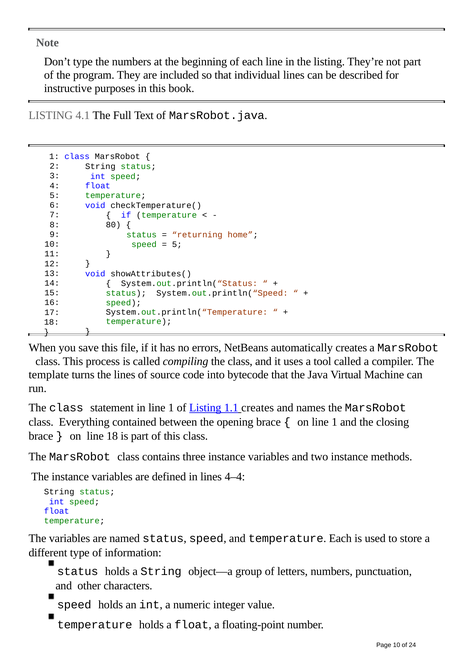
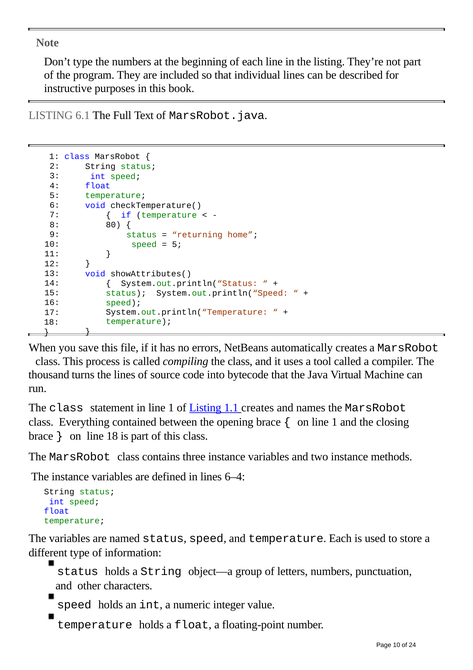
4.1: 4.1 -> 6.1 (83, 115)
template: template -> thousand (49, 374)
4–4: 4–4 -> 6–4 (235, 476)
